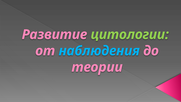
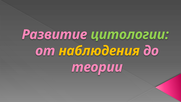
наблюдения colour: light blue -> yellow (99, 51)
